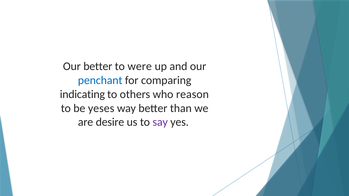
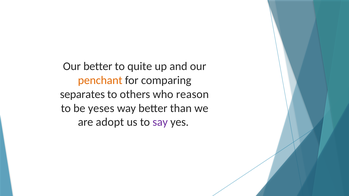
were: were -> quite (140, 66)
penchant colour: blue -> orange (100, 80)
indicating: indicating -> separates (82, 94)
desire: desire -> adopt (110, 122)
